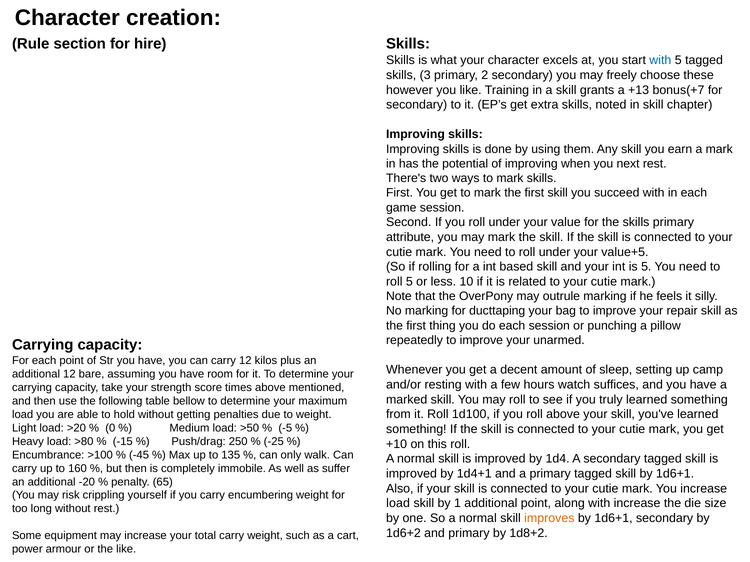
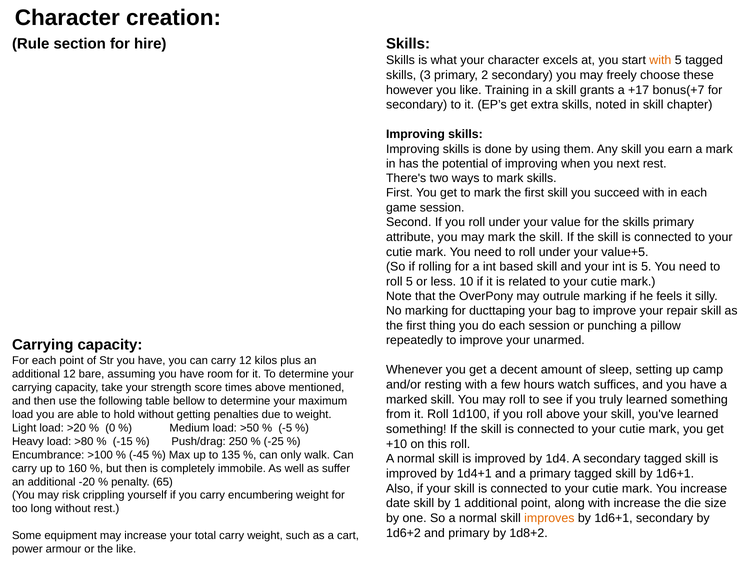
with colour: blue -> orange (660, 60)
+13: +13 -> +17 (639, 90)
load: load -> date (398, 504)
